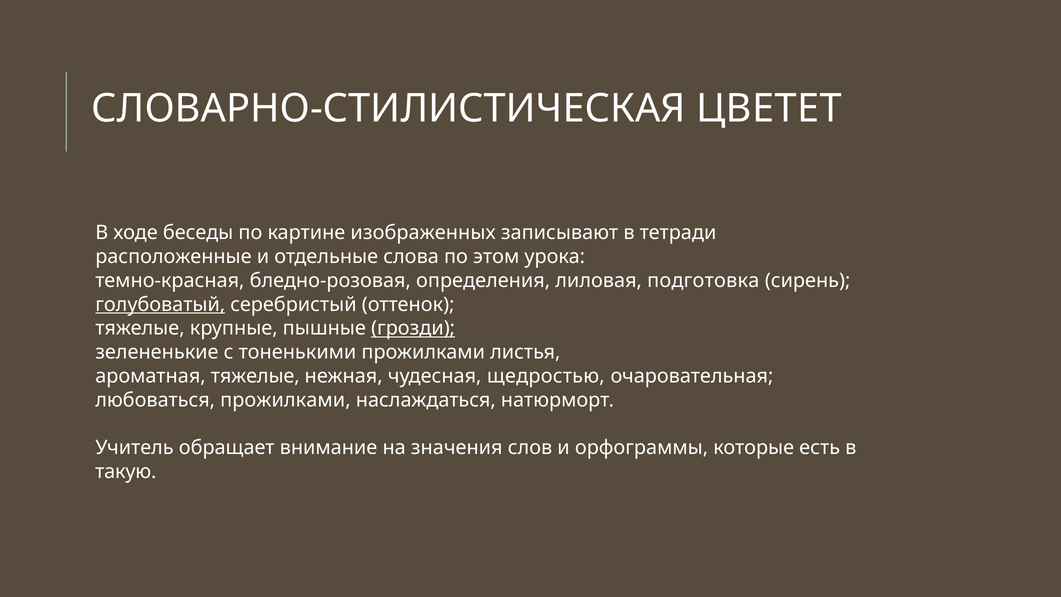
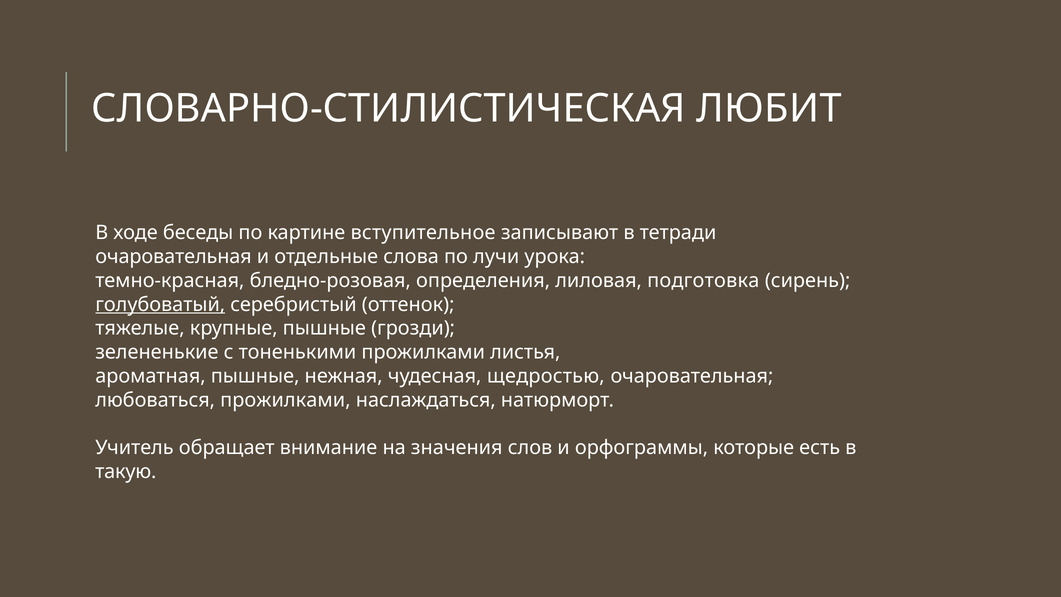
ЦВЕТЕТ: ЦВЕТЕТ -> ЛЮБИТ (769, 109)
изображенных: изображенных -> вступительное (423, 233)
расположенные: расположенные -> очаровательная (174, 257)
этом: этом -> лучи (496, 257)
грозди underline: present -> none (413, 328)
ароматная тяжелые: тяжелые -> пышные (255, 376)
